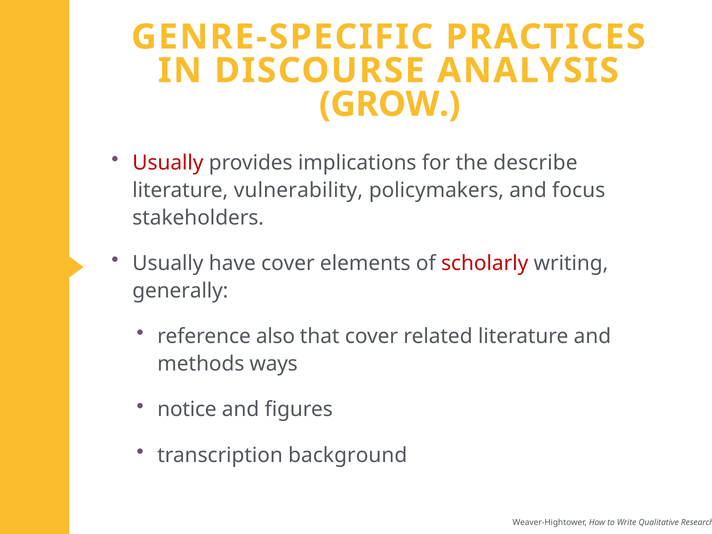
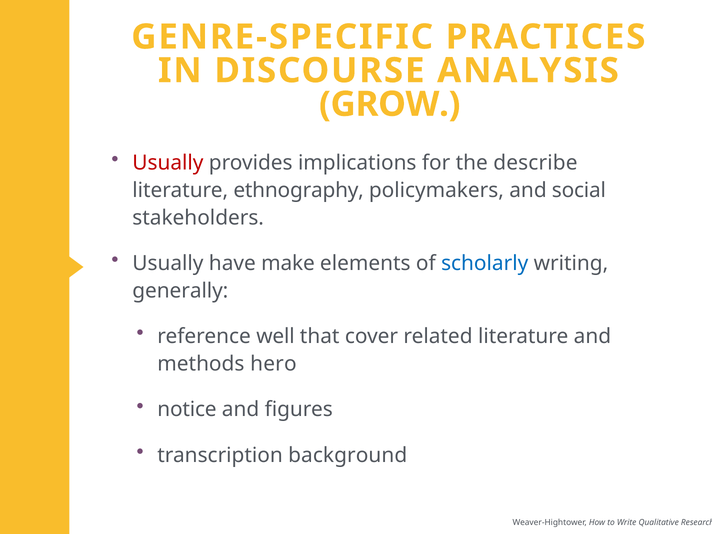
vulnerability: vulnerability -> ethnography (299, 190)
focus: focus -> social (579, 190)
have cover: cover -> make (288, 263)
scholarly colour: red -> blue (485, 263)
also: also -> well (275, 336)
ways: ways -> hero (273, 364)
